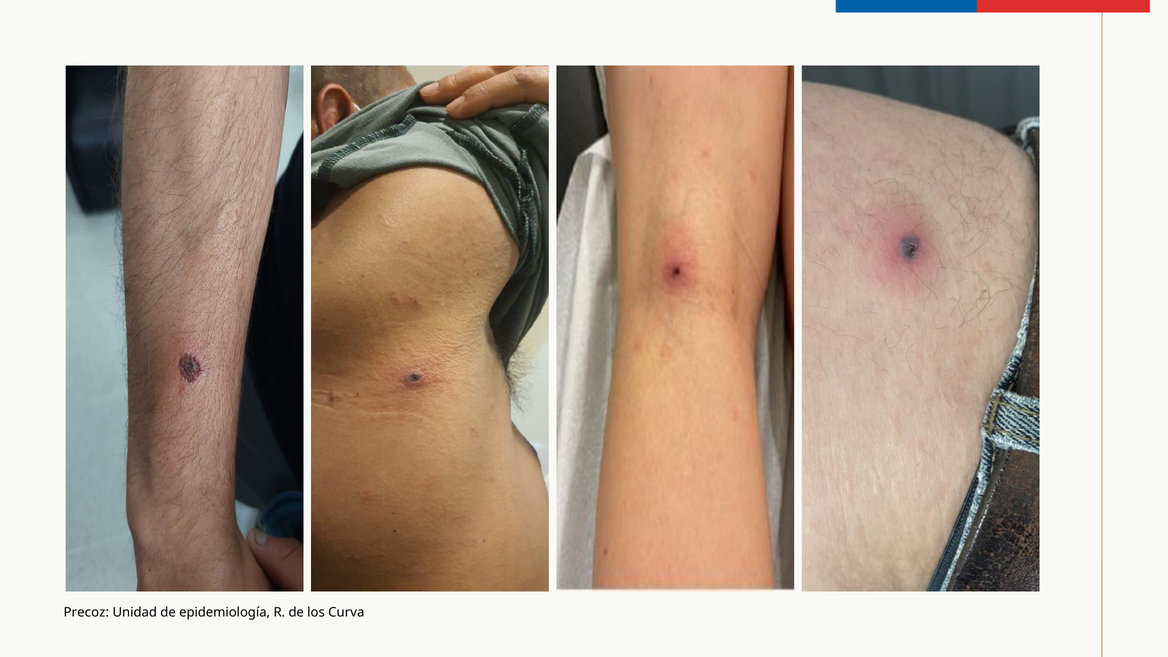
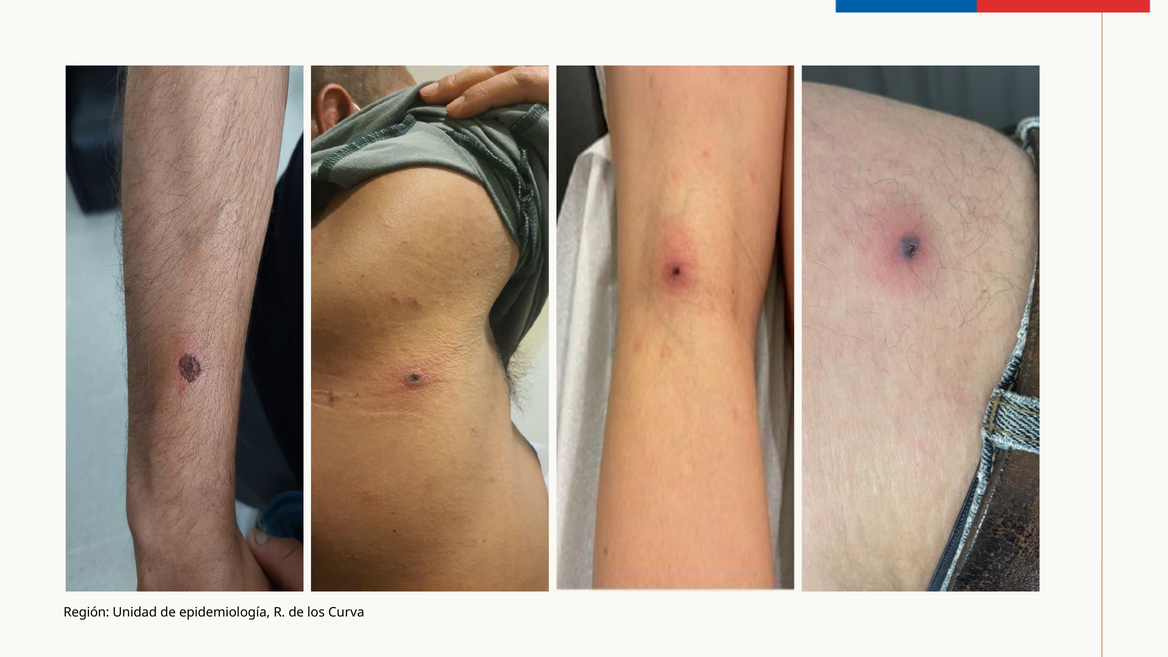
Precoz: Precoz -> Región (86, 612)
